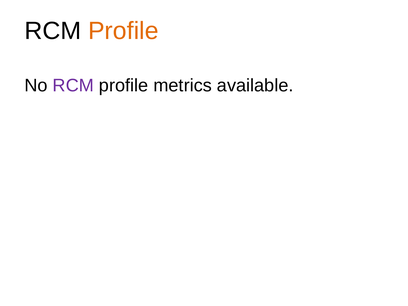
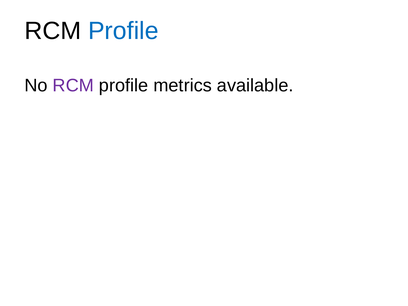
Profile colour: orange -> blue (123, 31)
